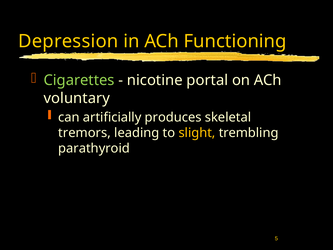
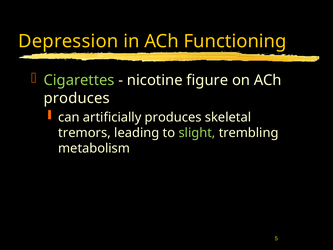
portal: portal -> figure (207, 80)
voluntary: voluntary -> produces (77, 98)
slight colour: yellow -> light green (197, 133)
parathyroid: parathyroid -> metabolism (94, 148)
